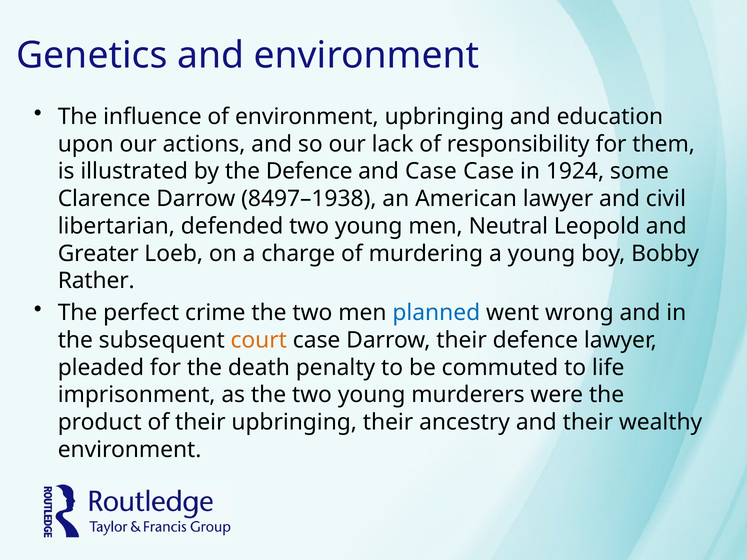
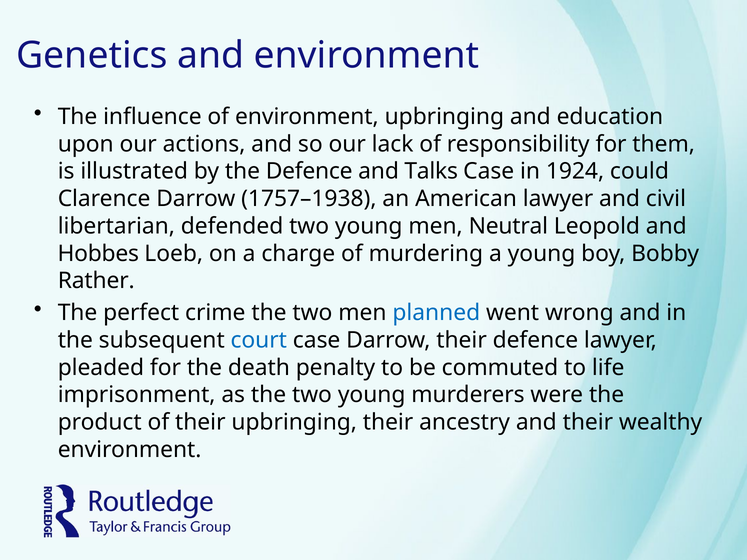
and Case: Case -> Talks (431, 172)
some: some -> could (639, 172)
8497–1938: 8497–1938 -> 1757–1938 (309, 199)
Greater: Greater -> Hobbes (98, 254)
court colour: orange -> blue (259, 340)
